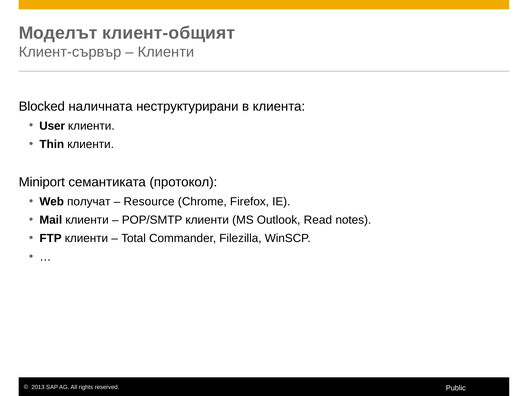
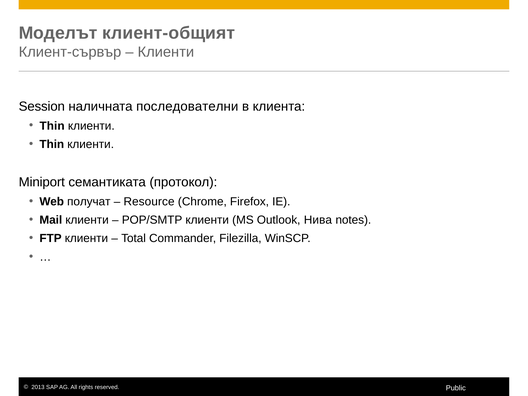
Blocked: Blocked -> Session (42, 107)
неструктурирани: неструктурирани -> последователни (187, 107)
User: User -> Thin (52, 126)
Read: Read -> Нива (318, 220)
